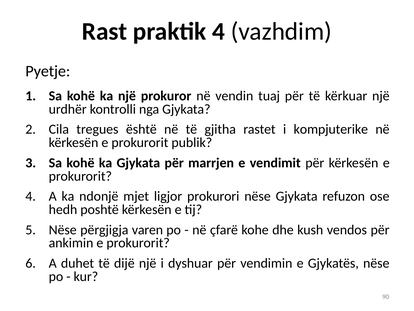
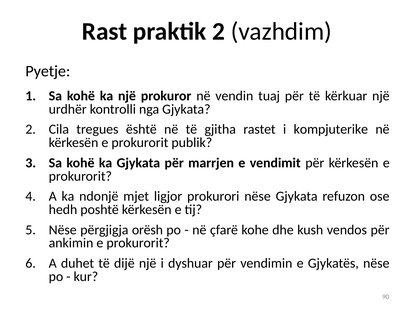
praktik 4: 4 -> 2 (219, 31)
varen: varen -> orësh (147, 229)
